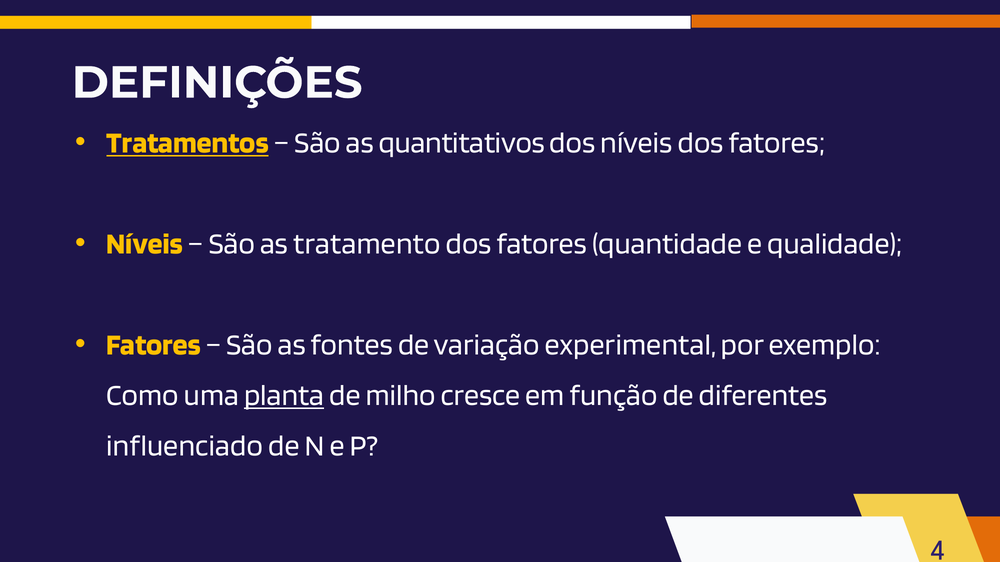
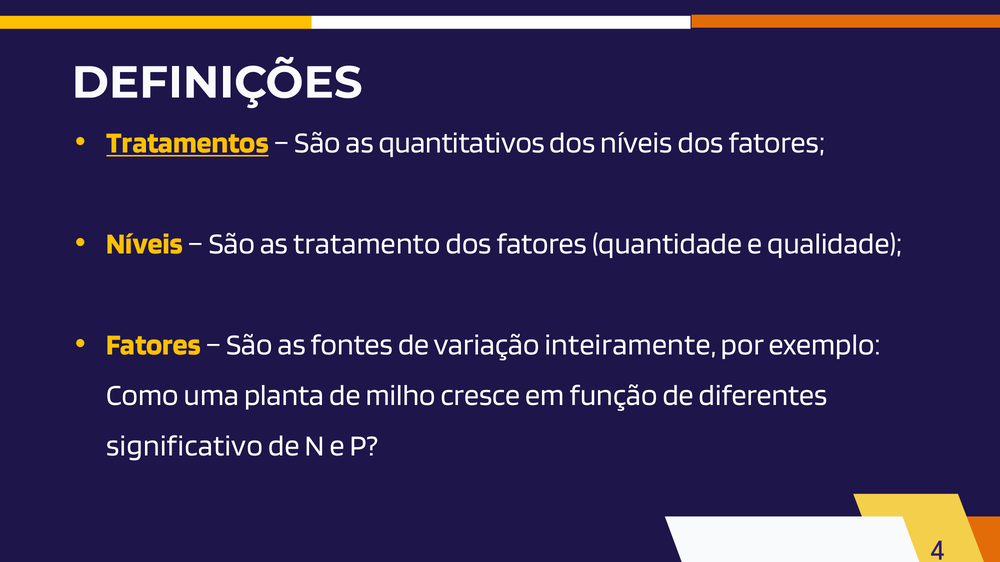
experimental: experimental -> inteiramente (630, 345)
planta underline: present -> none (284, 396)
influenciado: influenciado -> significativo (185, 446)
